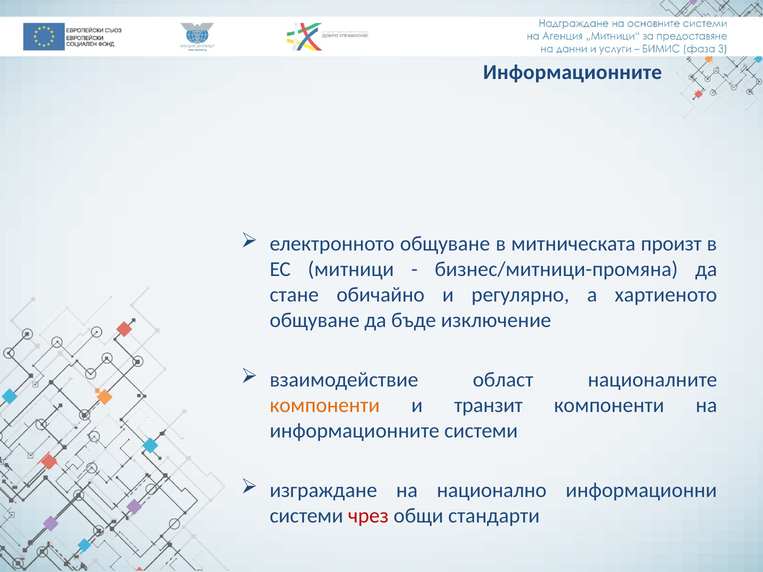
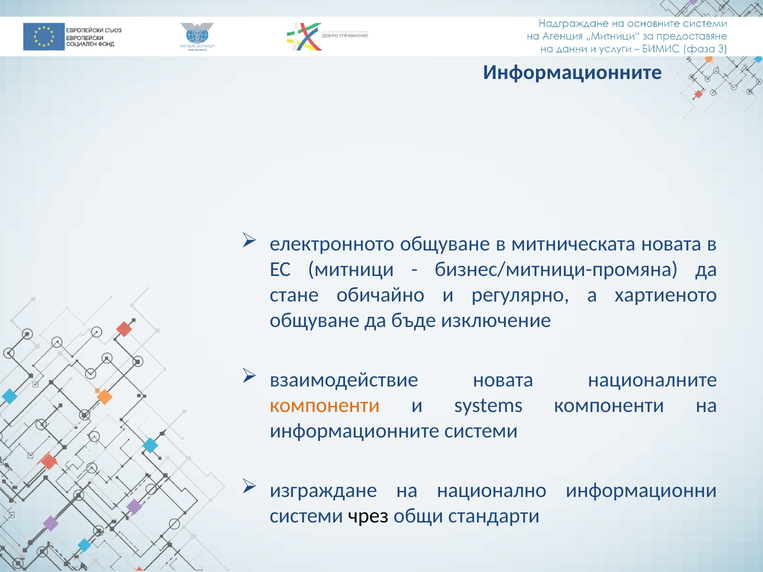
митническата произт: произт -> новата (671, 244)
взаимодействие област: област -> новата (503, 380)
транзит: транзит -> systems (488, 405)
чрез colour: red -> black (368, 516)
